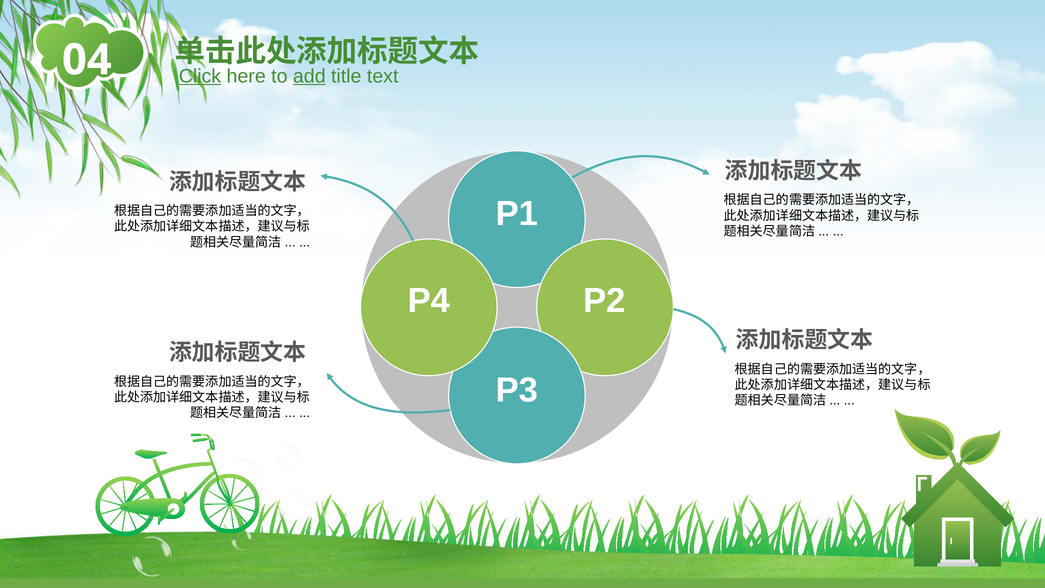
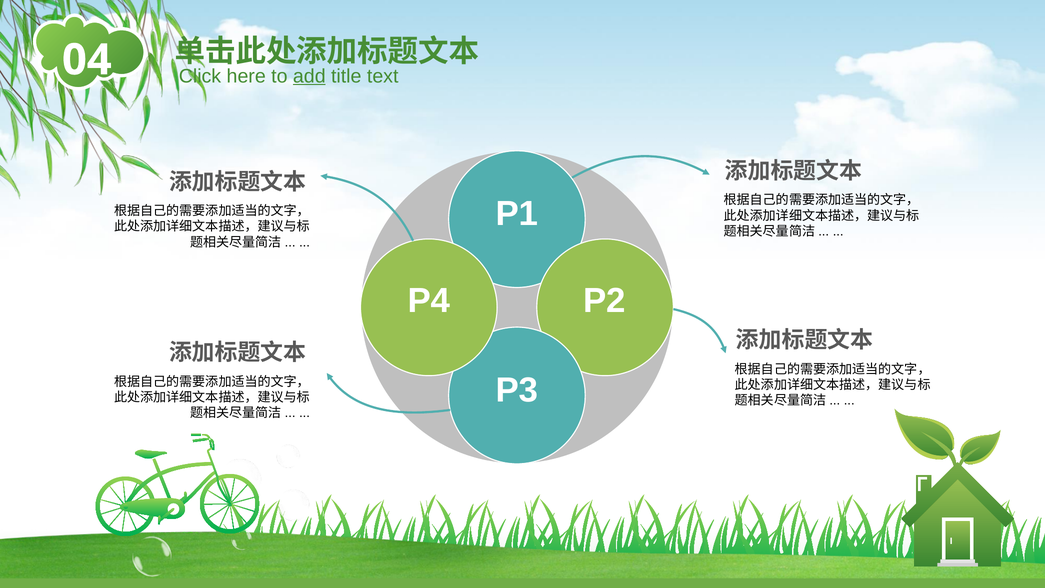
Click underline: present -> none (200, 76)
